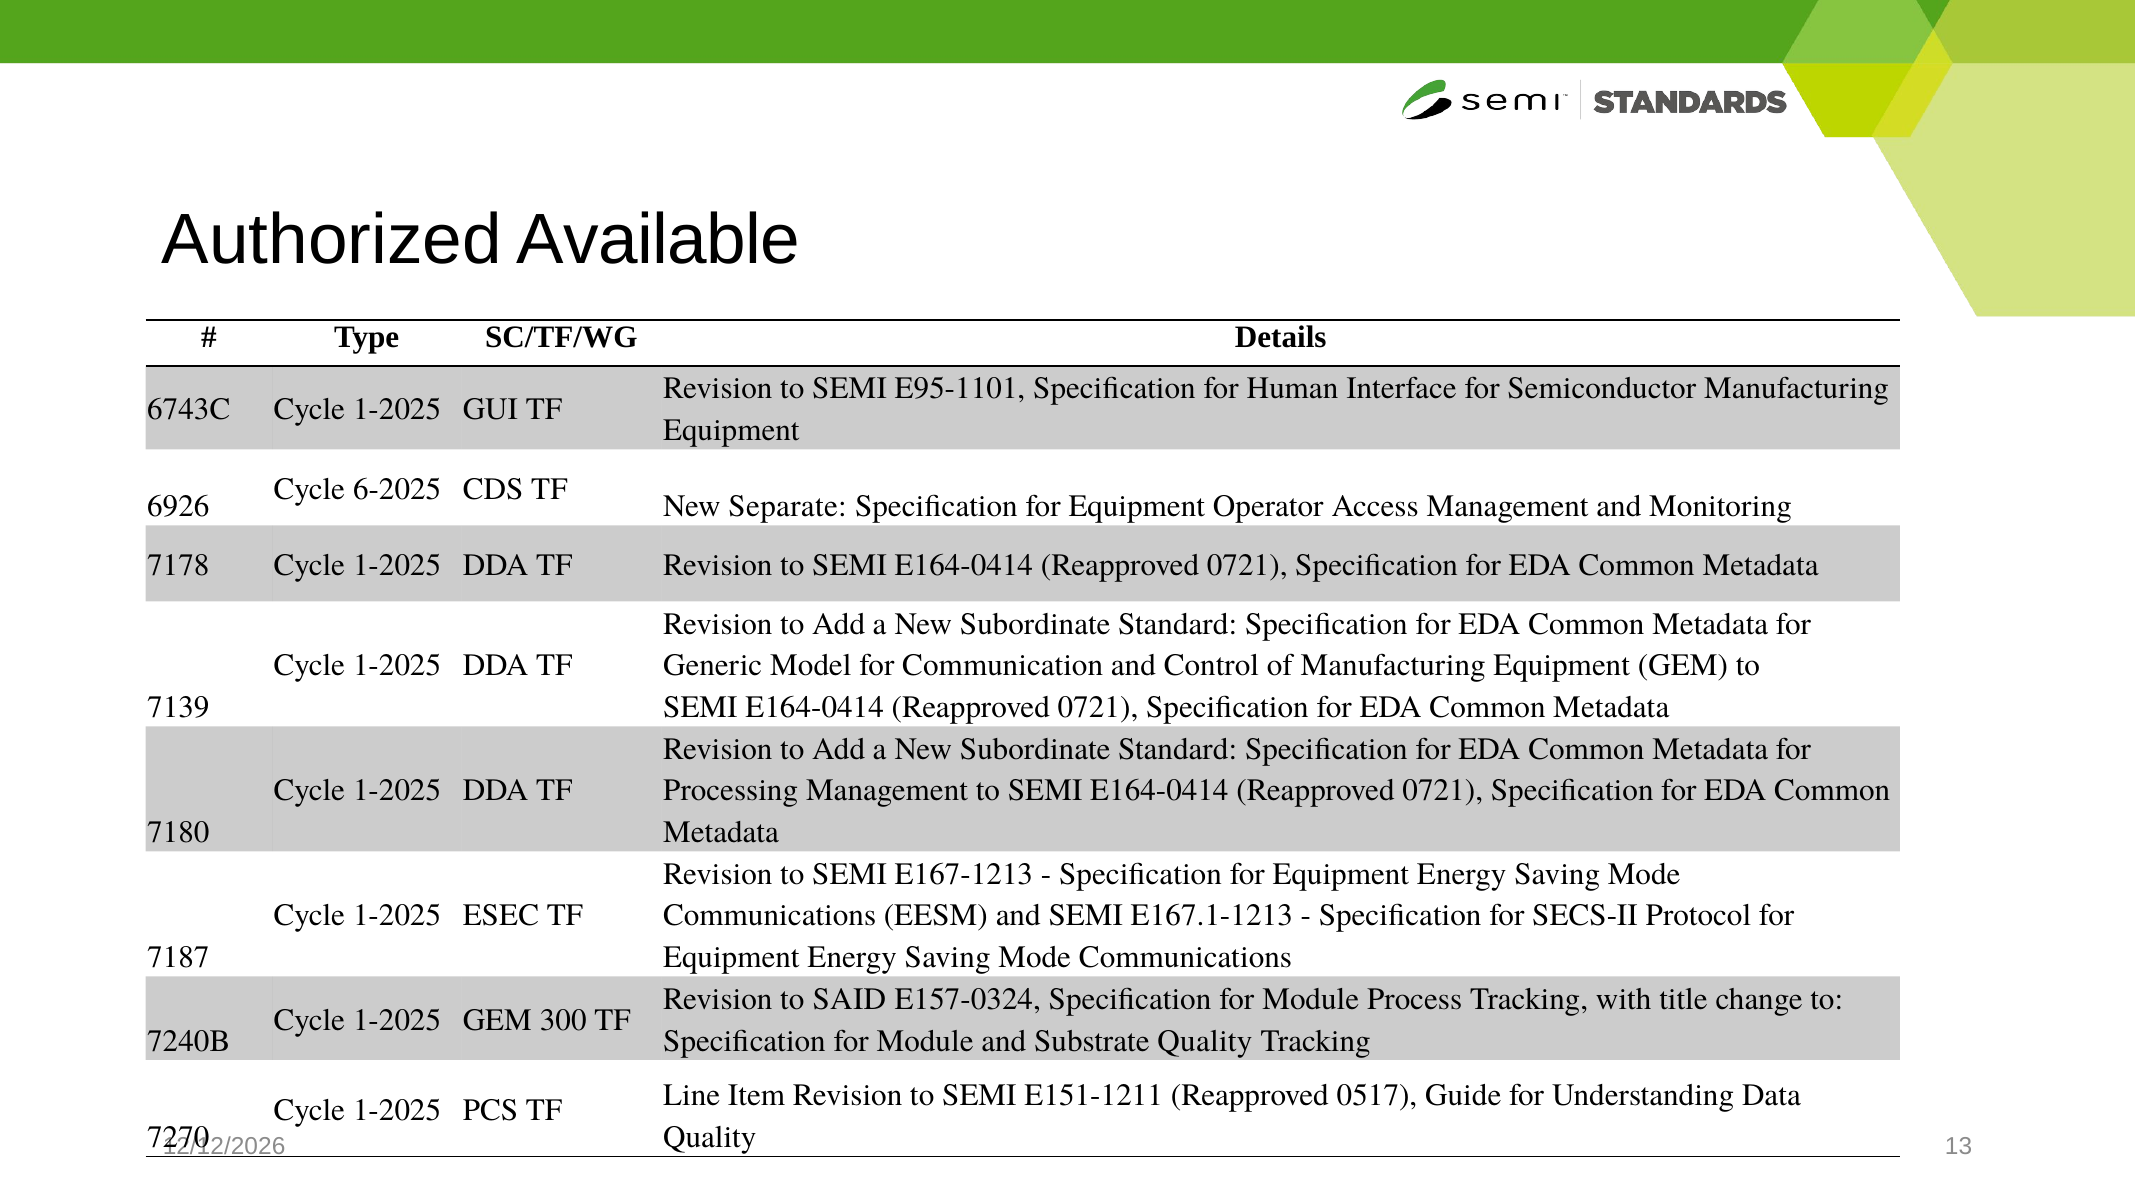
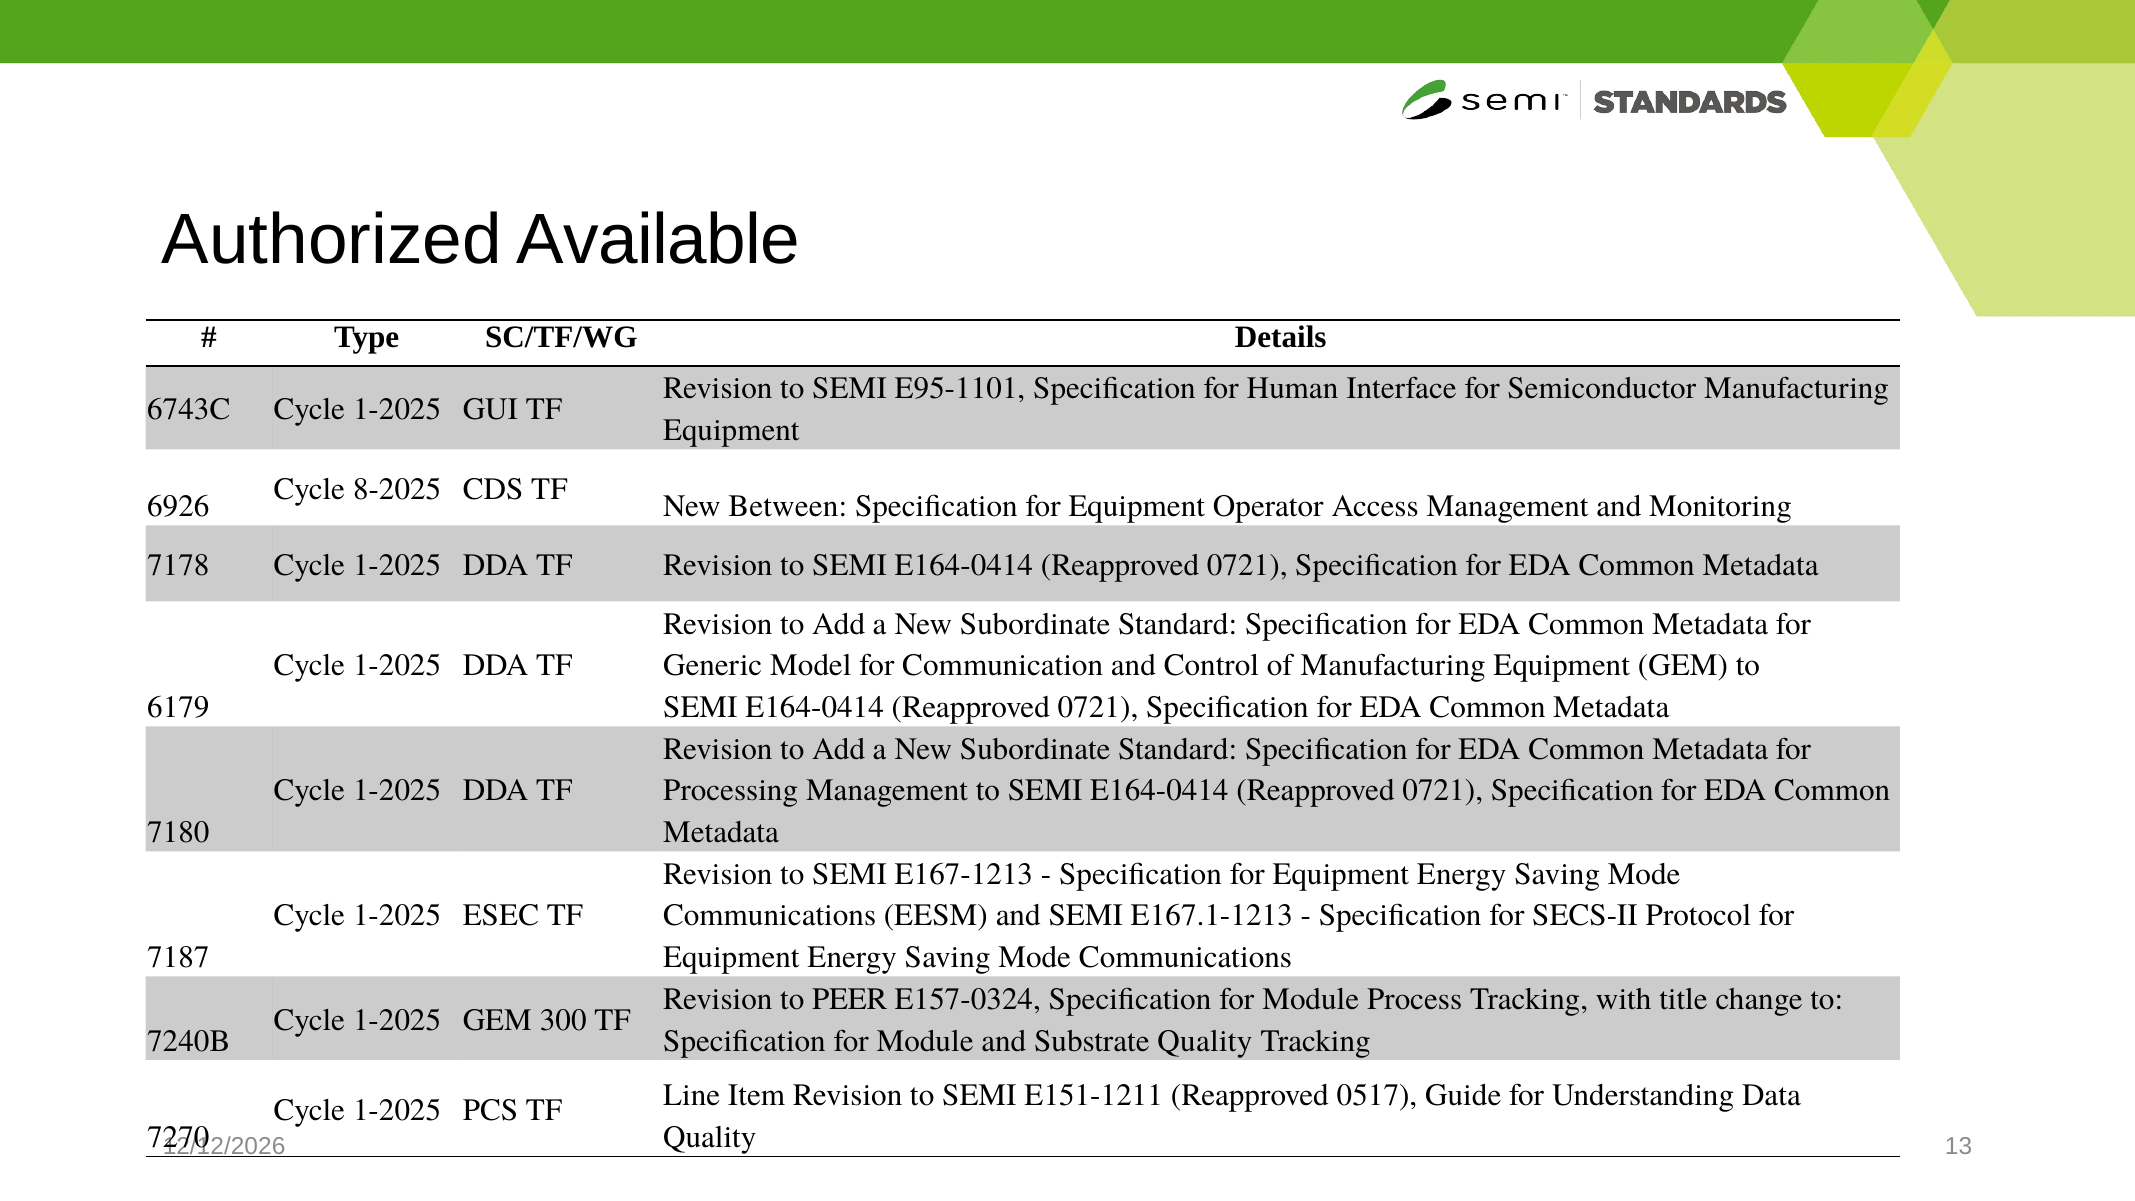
6-2025: 6-2025 -> 8-2025 (397, 489)
Separate: Separate -> Between (788, 506)
7139: 7139 -> 6179 (178, 707)
SAID: SAID -> PEER (850, 999)
